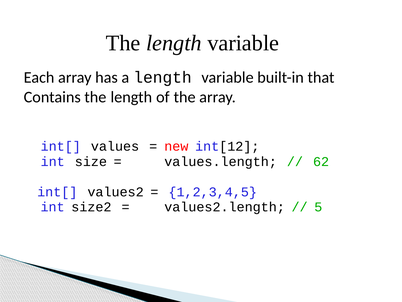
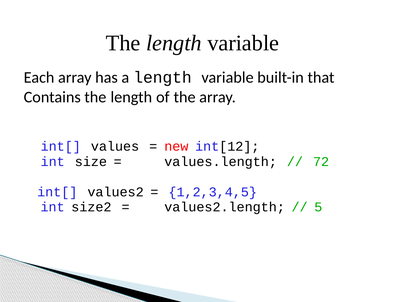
62: 62 -> 72 (321, 161)
